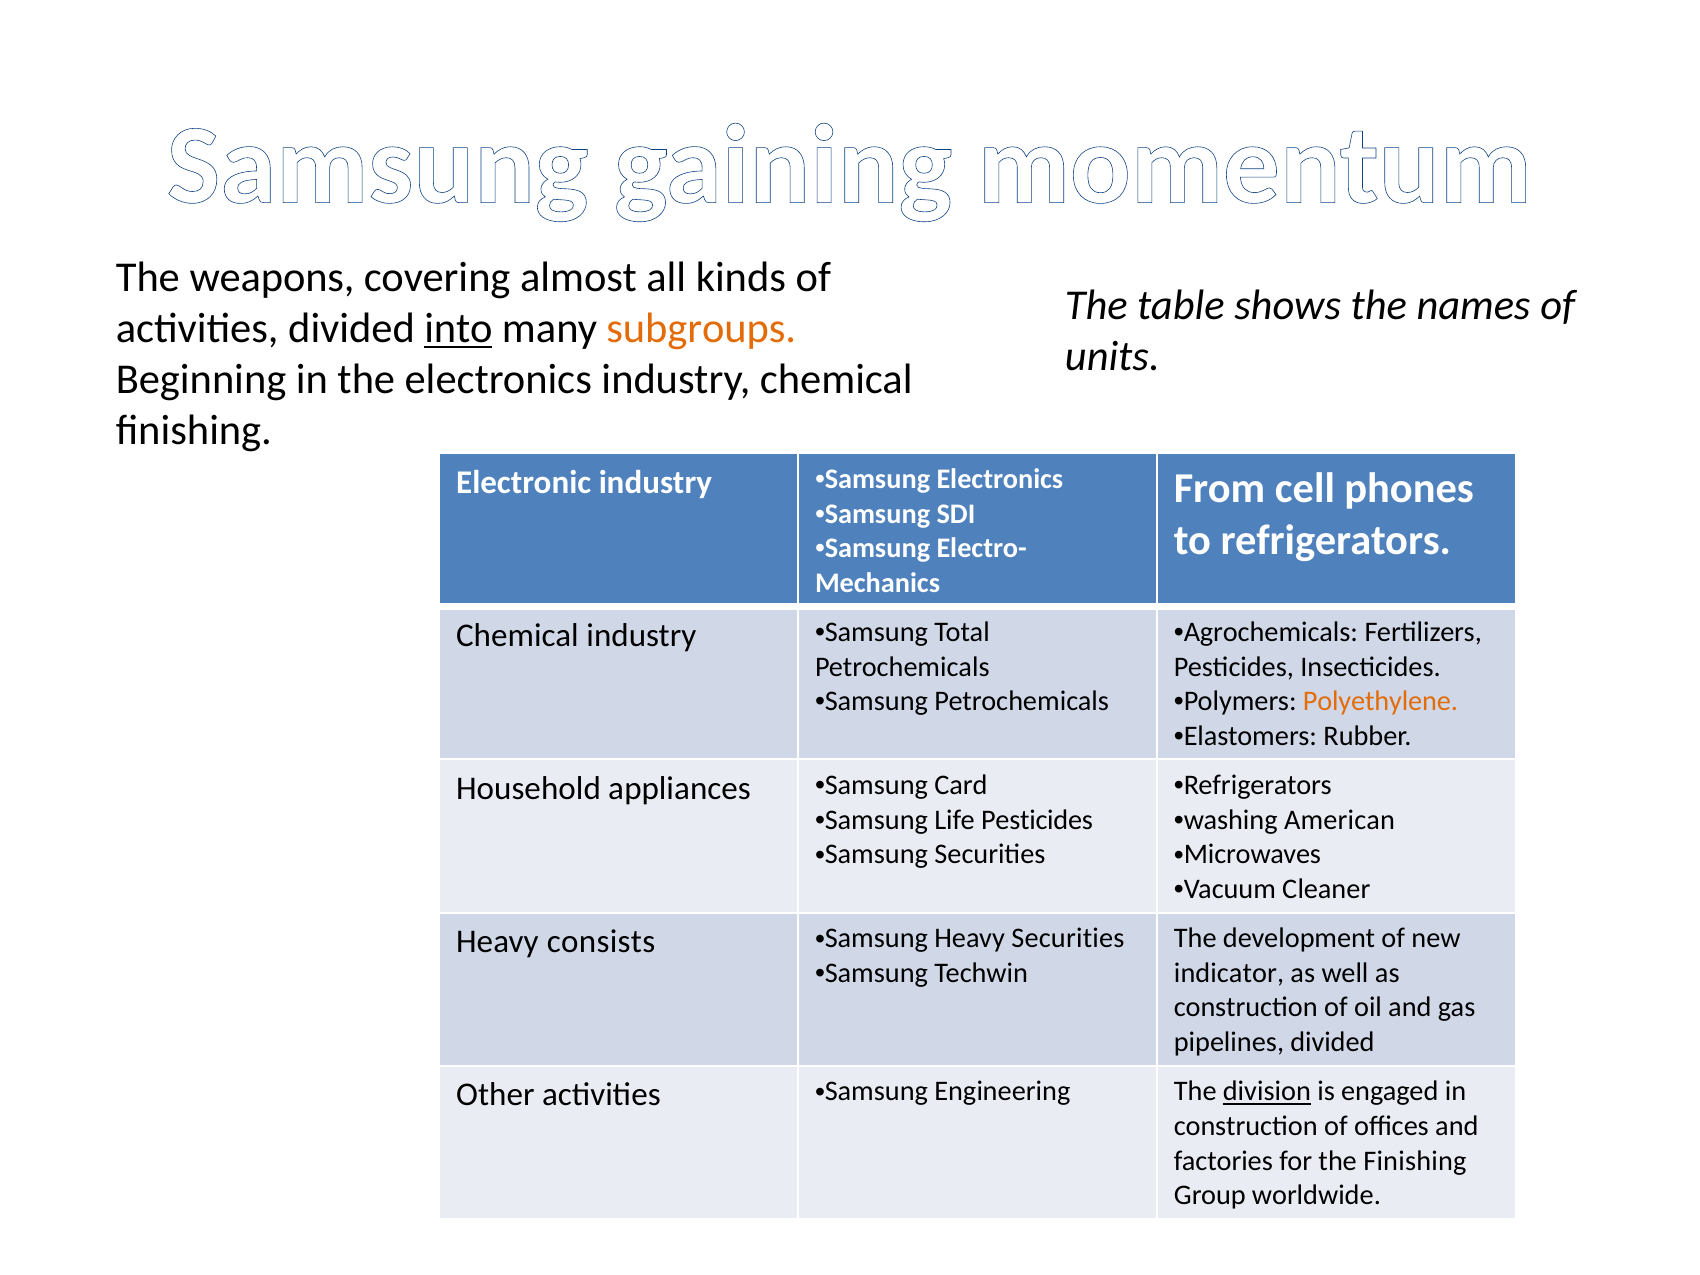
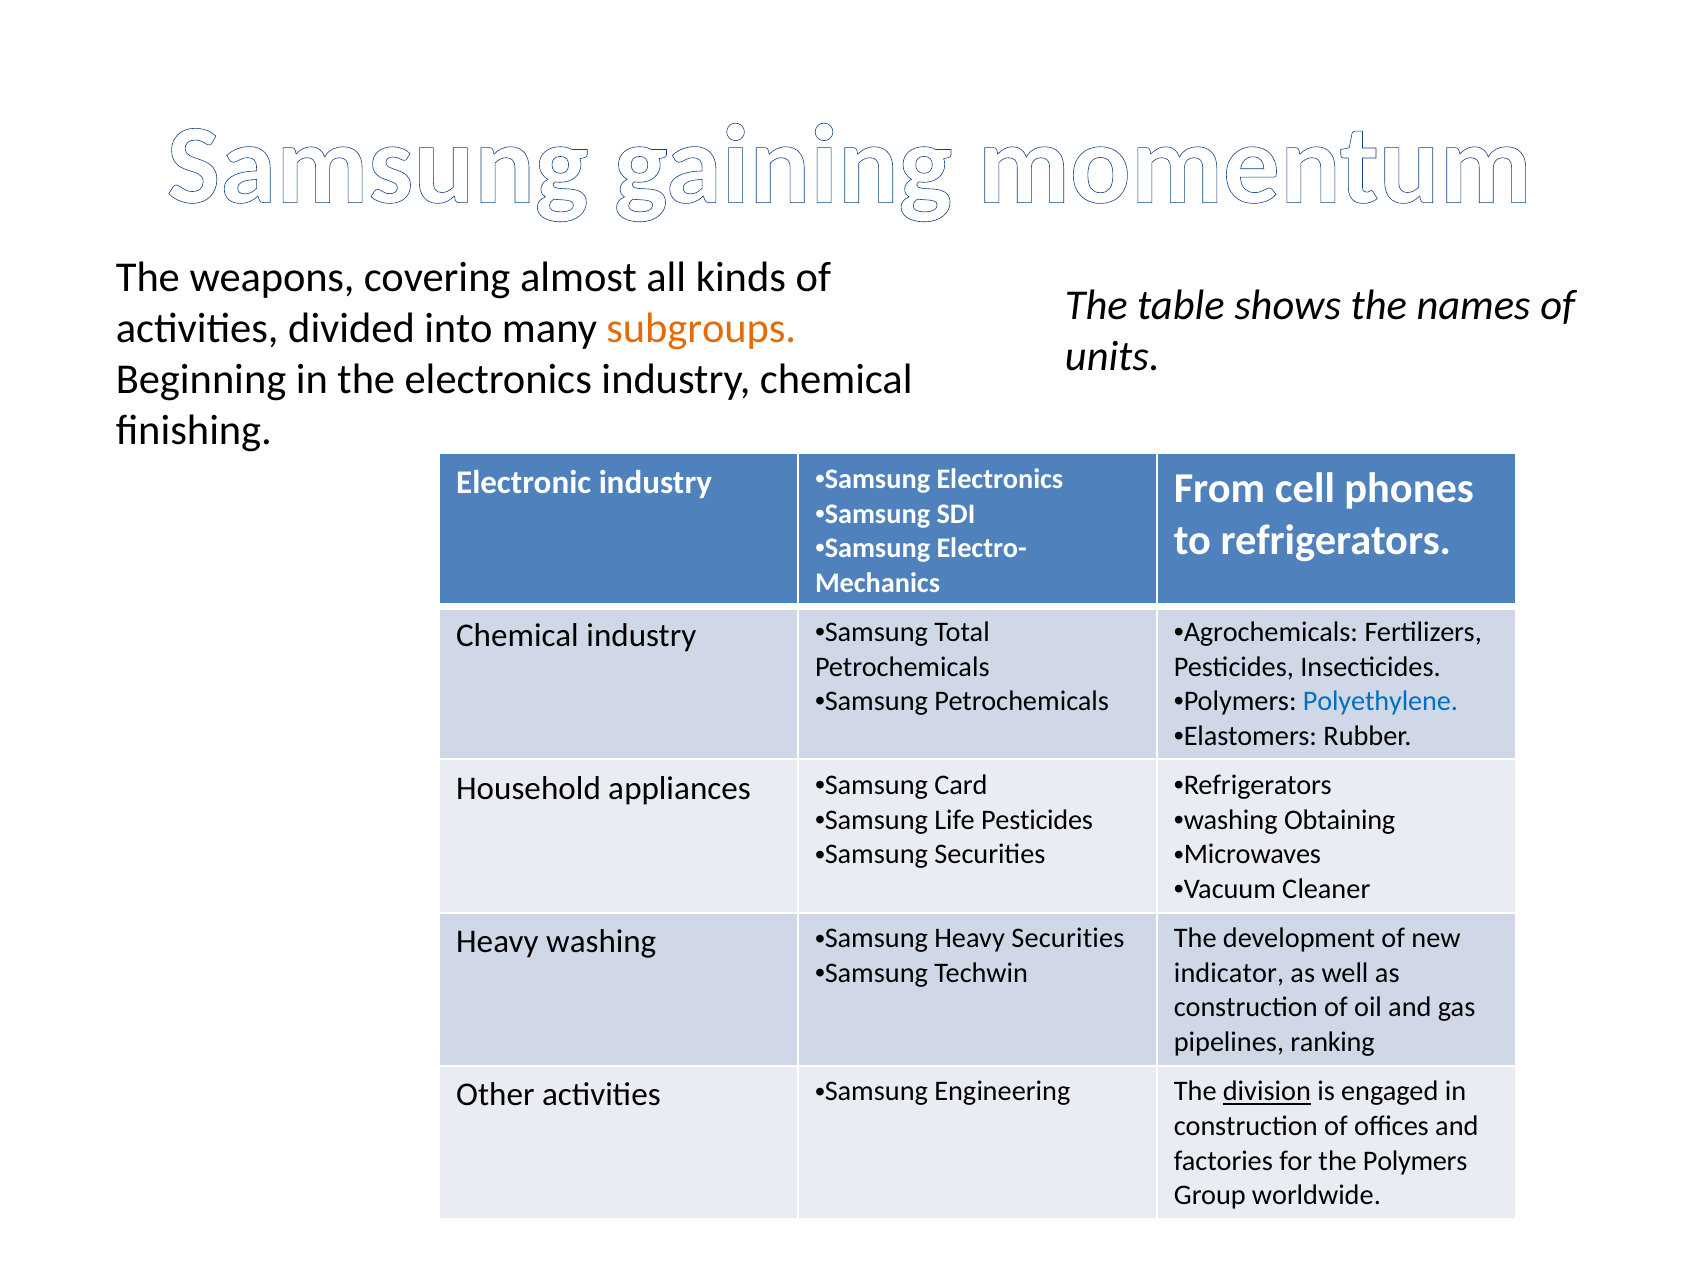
into underline: present -> none (458, 329)
Polyethylene colour: orange -> blue (1380, 702)
American: American -> Obtaining (1340, 820)
Heavy consists: consists -> washing (601, 942)
pipelines divided: divided -> ranking (1332, 1042)
the Finishing: Finishing -> Polymers (1415, 1161)
